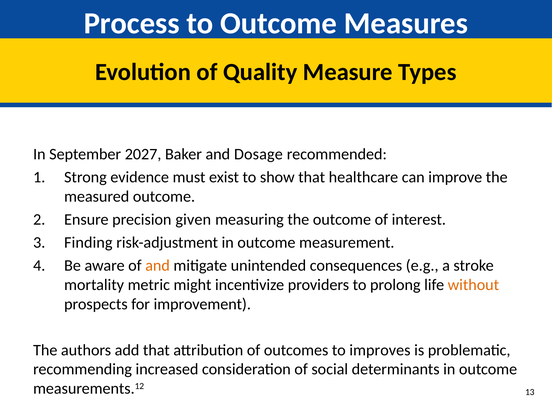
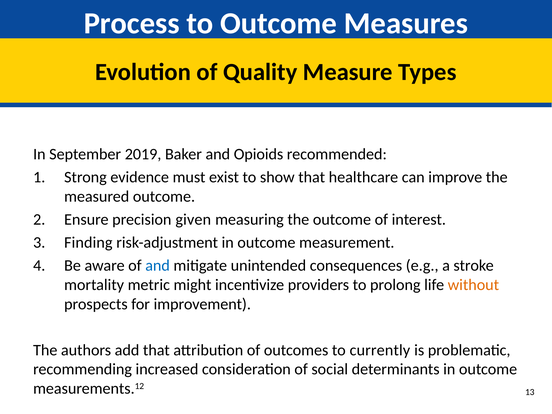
2027: 2027 -> 2019 (143, 154)
Dosage: Dosage -> Opioids (258, 154)
and colour: orange -> blue (158, 265)
improves: improves -> currently (380, 350)
